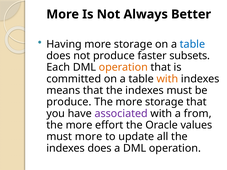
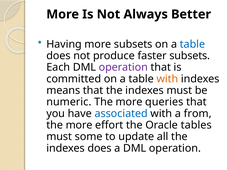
Having more storage: storage -> subsets (133, 44)
operation colour: orange -> purple (123, 67)
produce: produce -> numeric (69, 102)
The more storage: storage -> queries (164, 102)
associated colour: purple -> blue (121, 114)
values: values -> tables (196, 125)
must more: more -> some (89, 137)
